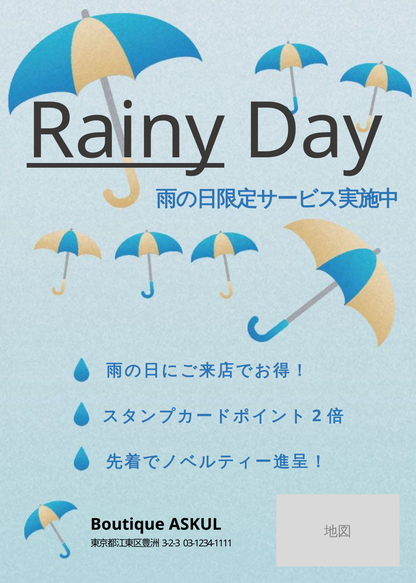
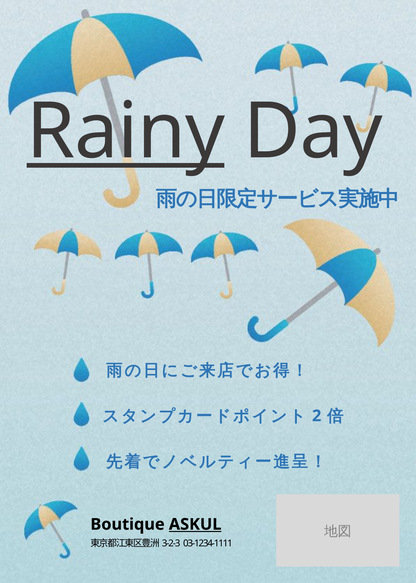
ASKUL underline: none -> present (195, 525)
